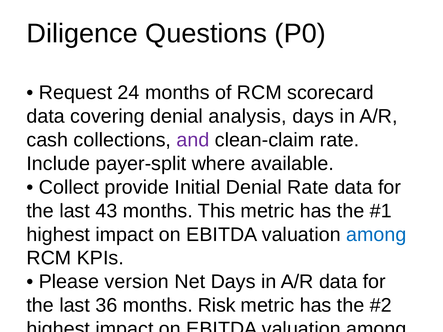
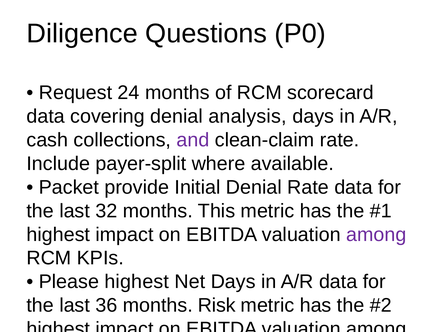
Collect: Collect -> Packet (69, 187)
43: 43 -> 32 (106, 211)
among colour: blue -> purple (376, 235)
Please version: version -> highest (137, 282)
